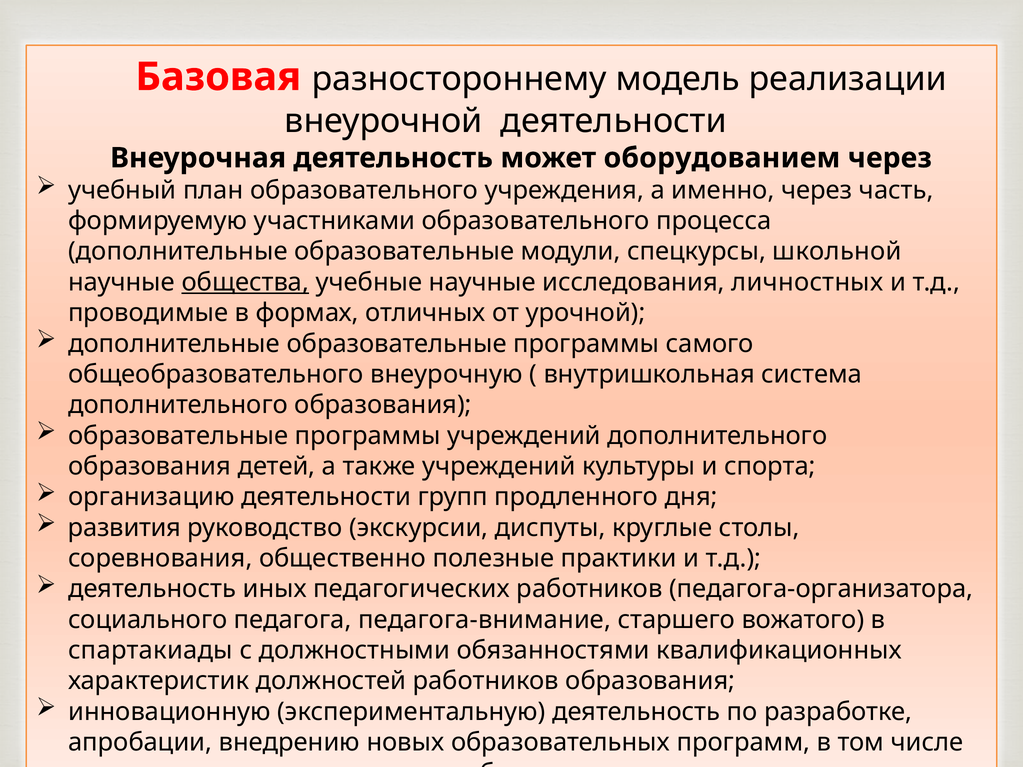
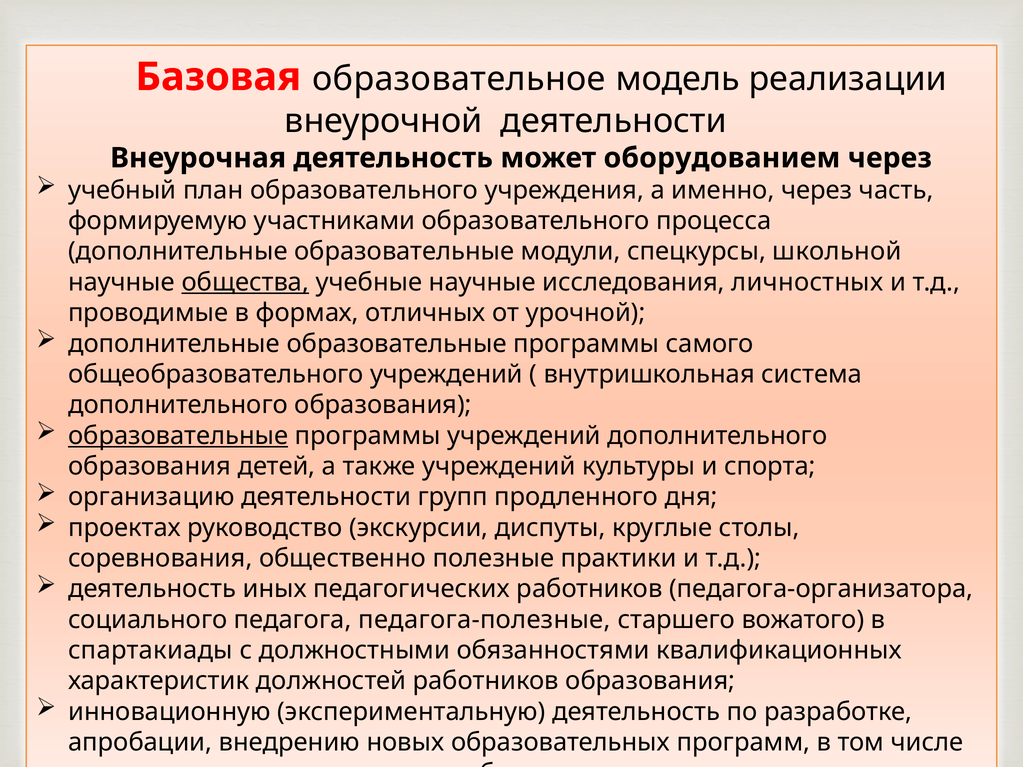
разностороннему: разностороннему -> образовательное (459, 79)
общеобразовательного внеурочную: внеурочную -> учреждений (446, 374)
образовательные underline: none -> present (178, 436)
развития: развития -> проектах (124, 528)
педагога-внимание: педагога-внимание -> педагога-полезные (484, 620)
